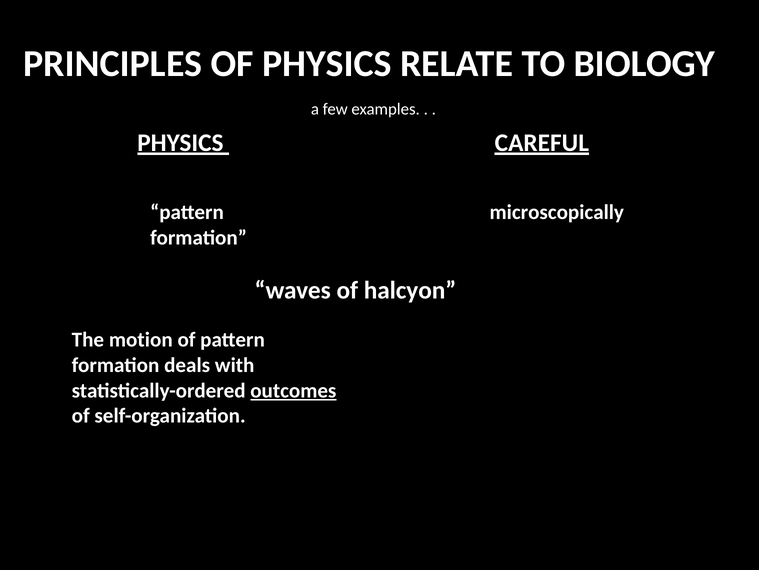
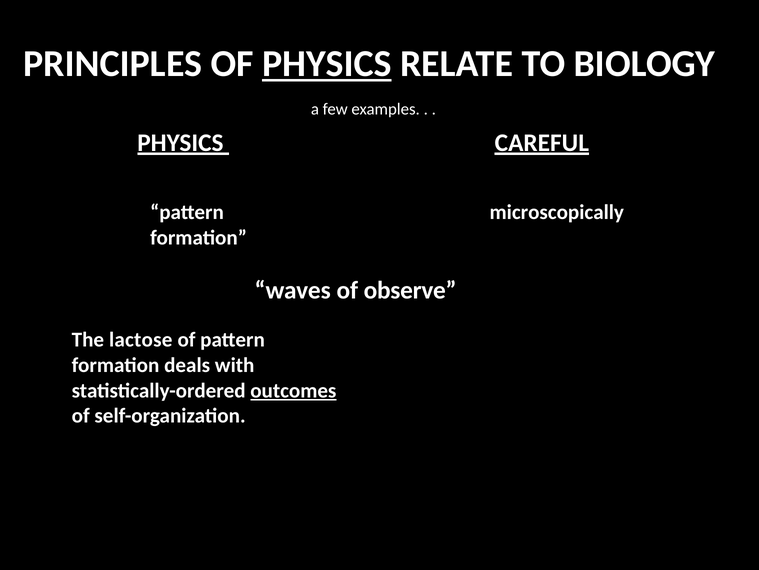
PHYSICS underline: none -> present (327, 64)
halcyon: halcyon -> observe (410, 290)
motion: motion -> lactose (141, 339)
